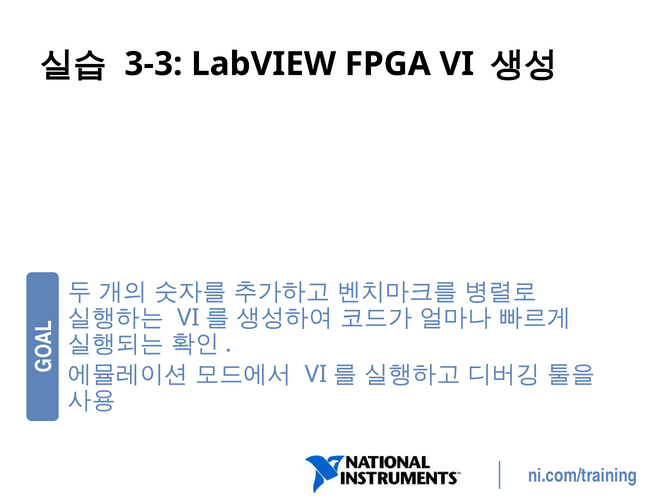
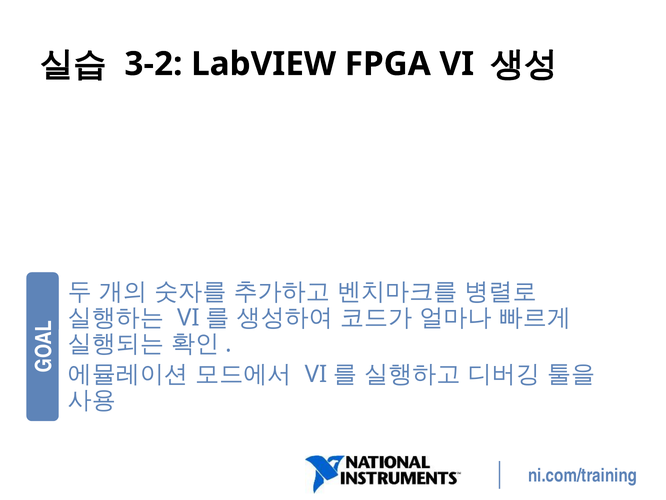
3-3: 3-3 -> 3-2 (153, 64)
